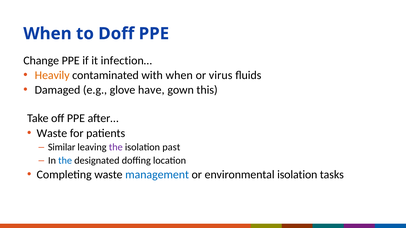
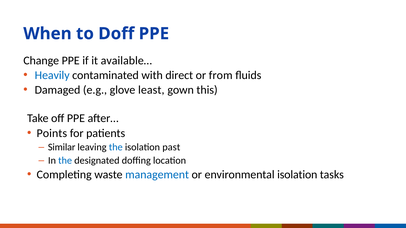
infection…: infection… -> available… (126, 61)
Heavily colour: orange -> blue (52, 75)
with when: when -> direct (179, 75)
virus: virus -> from (221, 75)
have: have -> least (151, 90)
Waste: Waste -> Points (52, 133)
the colour: purple -> blue (116, 148)
